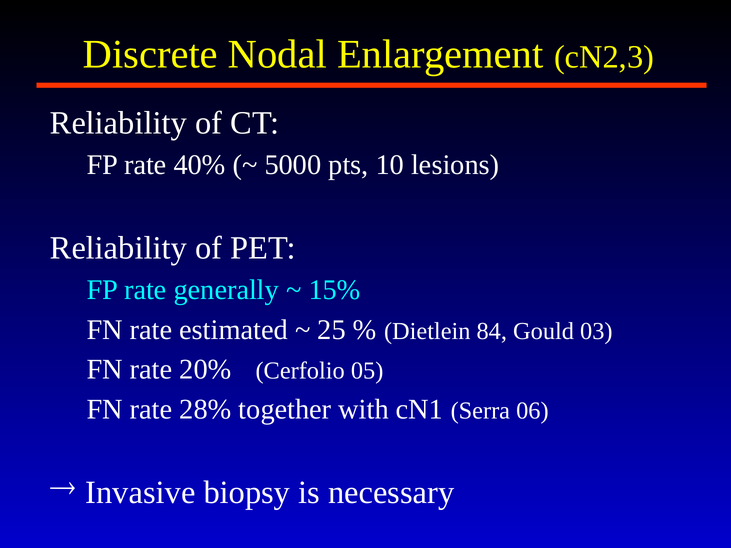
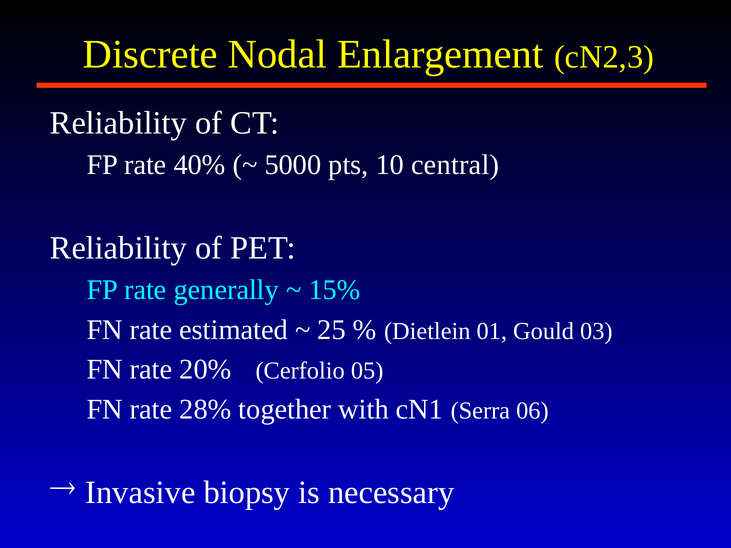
lesions: lesions -> central (455, 165)
84: 84 -> 01 (492, 331)
